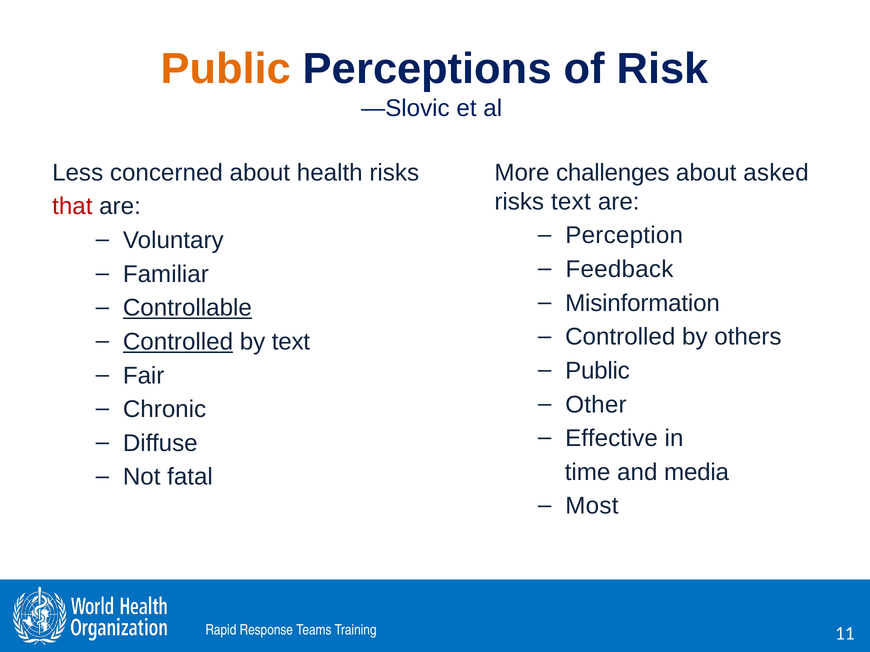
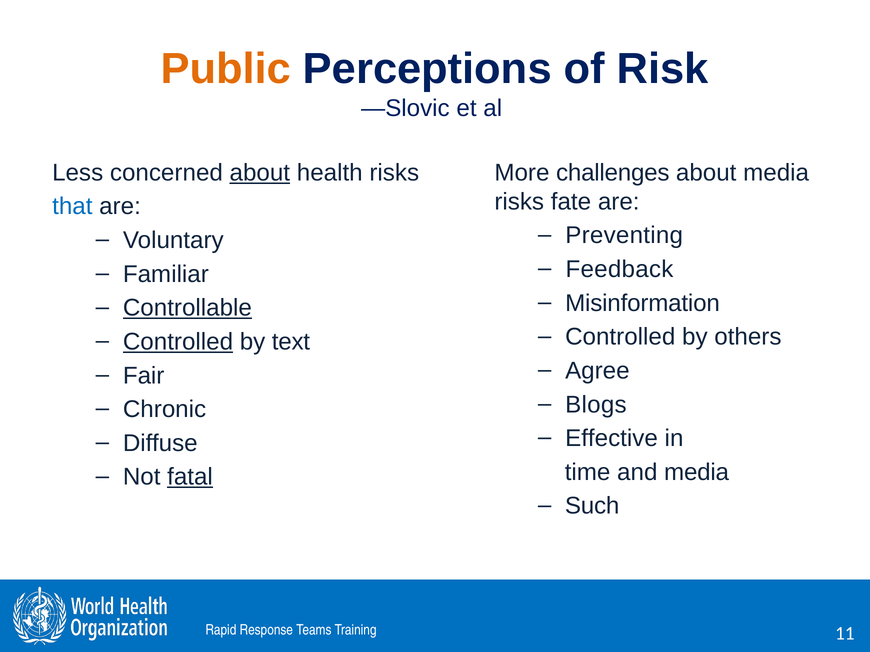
about underline: none -> present (260, 173)
about asked: asked -> media (776, 173)
risks text: text -> fate (571, 202)
that colour: red -> blue (72, 207)
Perception: Perception -> Preventing (624, 236)
Public: Public -> Agree (597, 371)
Other: Other -> Blogs (596, 405)
fatal underline: none -> present (190, 477)
Most: Most -> Such (592, 506)
